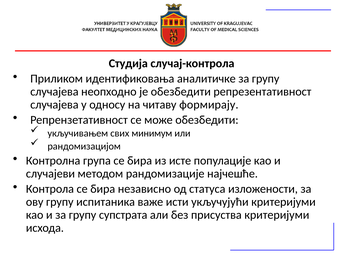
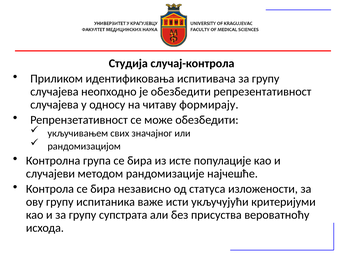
аналитичке: аналитичке -> испитивача (206, 78)
минимум: минимум -> значајног (152, 133)
присуства критеријуми: критеријуми -> вероватноћу (277, 214)
